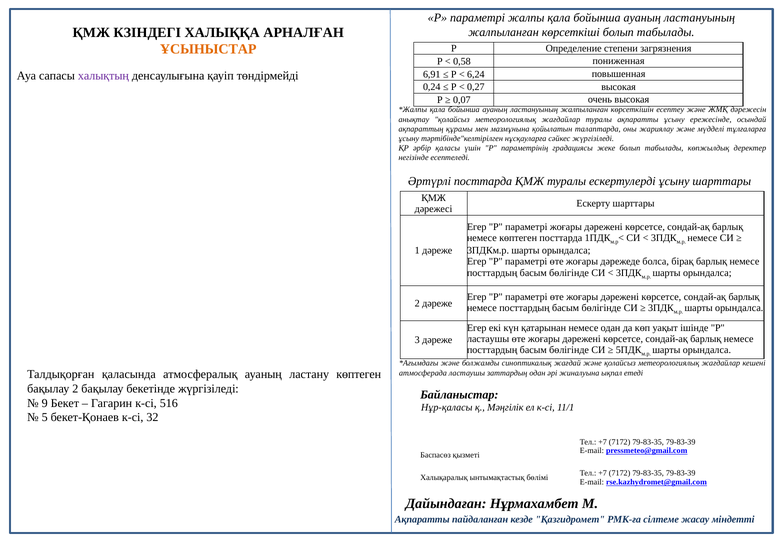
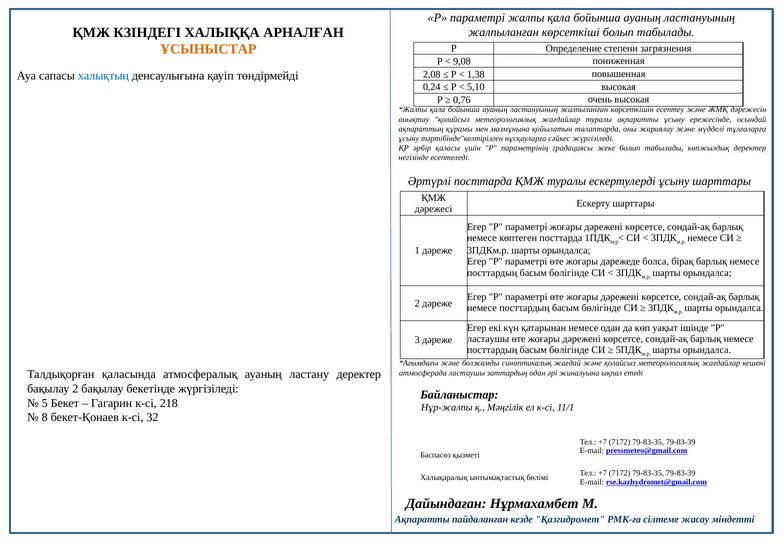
0,58: 0,58 -> 9,08 (462, 61)
6,91: 6,91 -> 2,08 (432, 74)
6,24: 6,24 -> 1,38 (476, 74)
халықтың colour: purple -> blue (103, 76)
0,27: 0,27 -> 5,10 (476, 87)
0,07: 0,07 -> 0,76 (462, 100)
ластану көптеген: көптеген -> деректер (359, 374)
9: 9 -> 5 (45, 403)
516: 516 -> 218 (169, 403)
Нұр-қаласы: Нұр-қаласы -> Нұр-жалпы (447, 408)
5: 5 -> 8 (45, 418)
